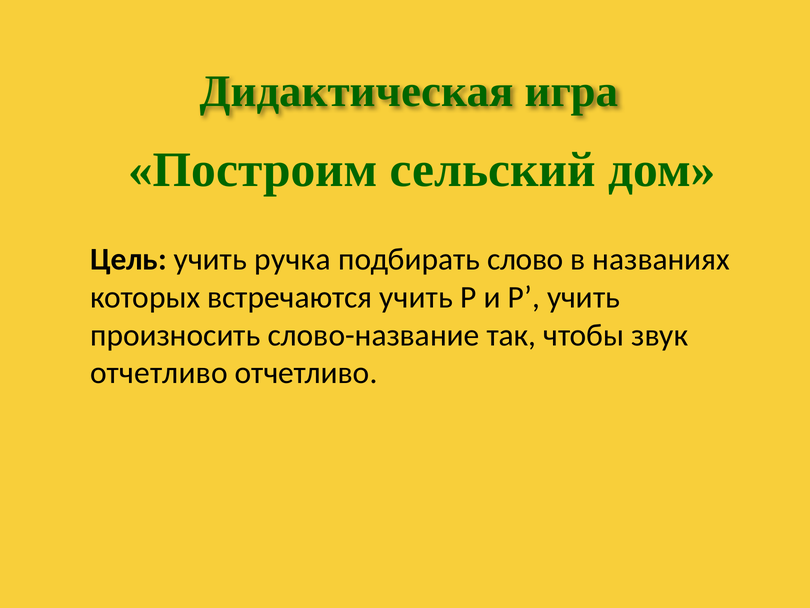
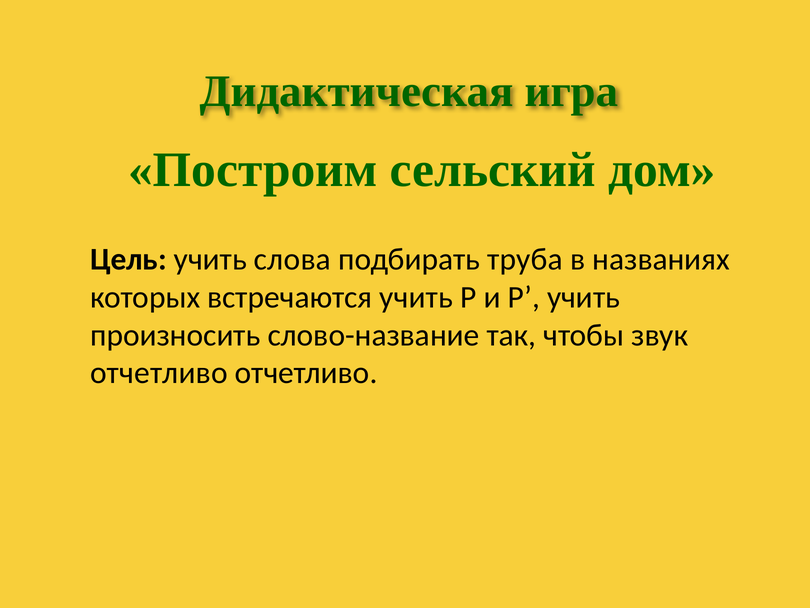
ручка: ручка -> слова (292, 259)
слово: слово -> труба (525, 259)
